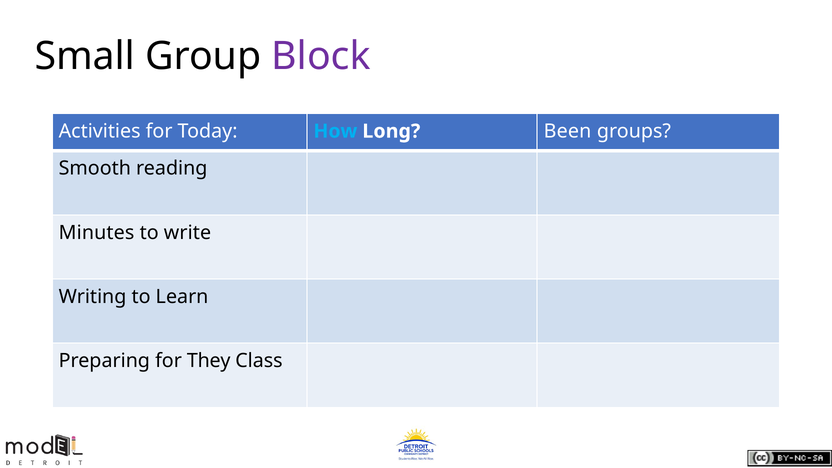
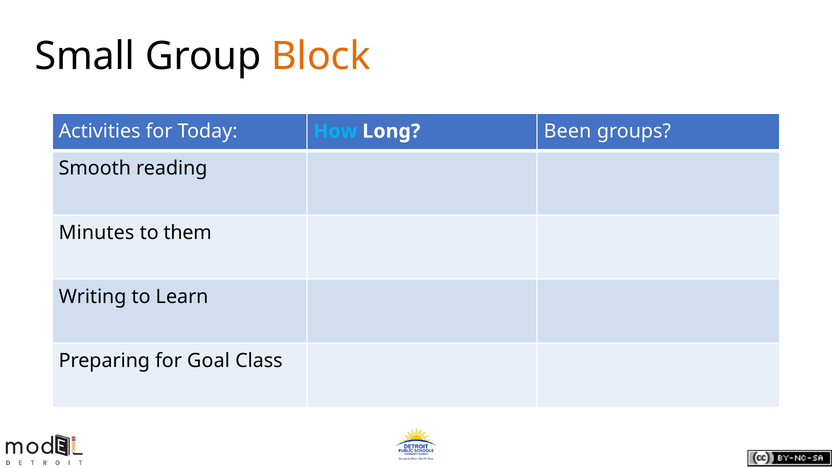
Block colour: purple -> orange (321, 56)
write: write -> them (188, 233)
They: They -> Goal (209, 361)
